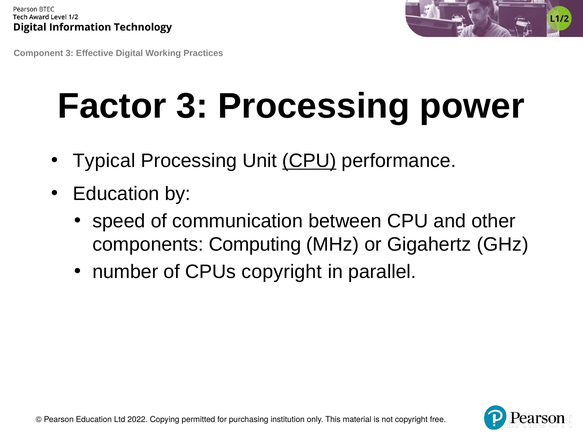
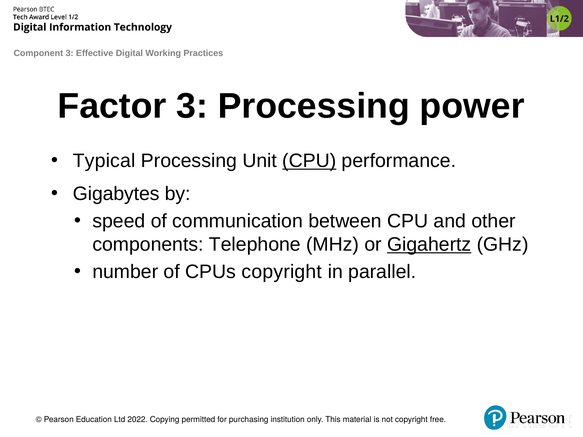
Education: Education -> Gigabytes (116, 194)
Computing: Computing -> Telephone (255, 245)
Gigahertz underline: none -> present (429, 245)
